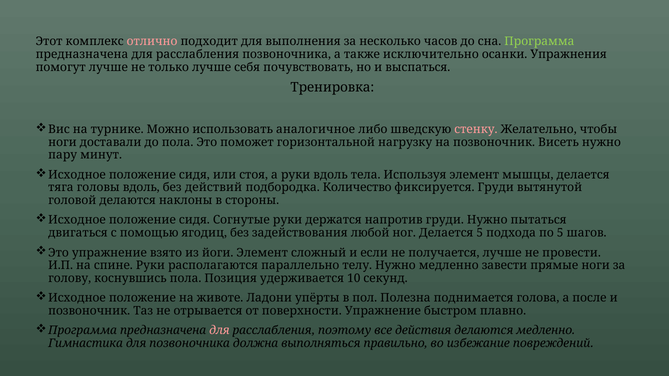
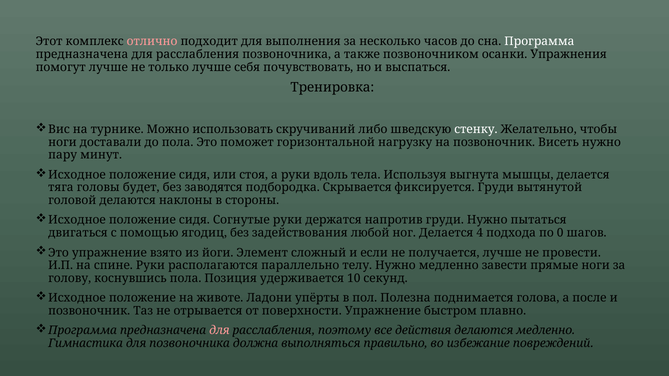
Программа colour: light green -> white (539, 42)
исключительно: исключительно -> позвоночником (431, 54)
аналогичное: аналогичное -> скручиваний (316, 129)
стенку colour: pink -> white (476, 129)
Используя элемент: элемент -> выгнута (474, 175)
головы вдоль: вдоль -> будет (141, 188)
действий: действий -> заводятся (214, 188)
Количество: Количество -> Скрывается (357, 188)
Делается 5: 5 -> 4 (480, 233)
по 5: 5 -> 0 (560, 233)
